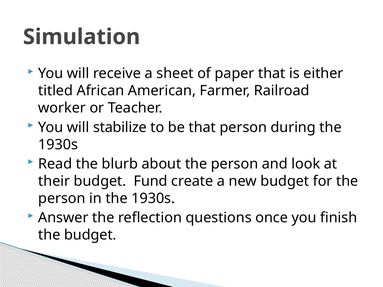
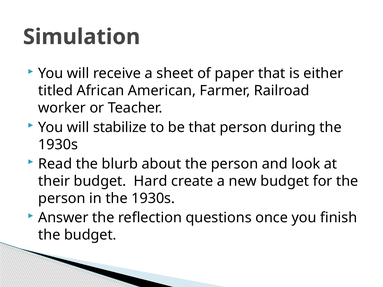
Fund: Fund -> Hard (151, 181)
